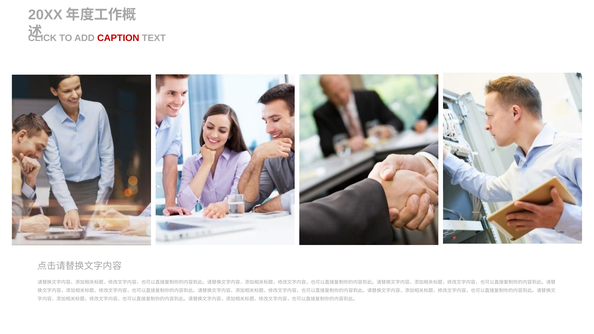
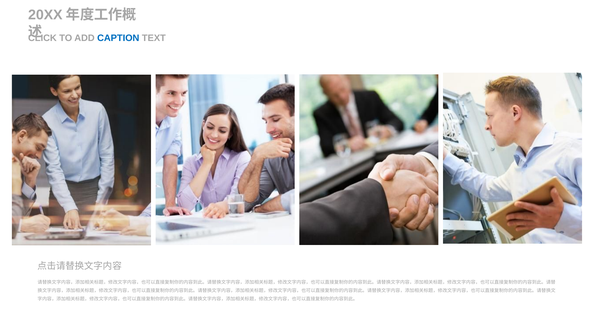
CAPTION colour: red -> blue (118, 38)
